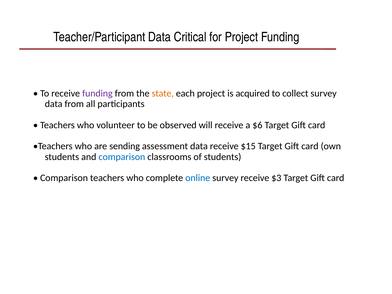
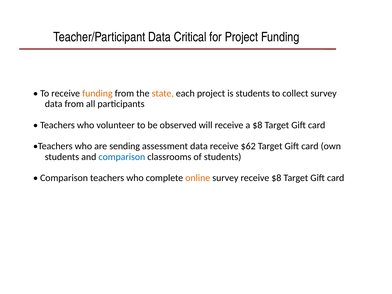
funding colour: purple -> orange (97, 93)
is acquired: acquired -> students (253, 93)
a $6: $6 -> $8 (257, 125)
$15: $15 -> $62 (248, 146)
online colour: blue -> orange (198, 178)
receive $3: $3 -> $8 (276, 178)
